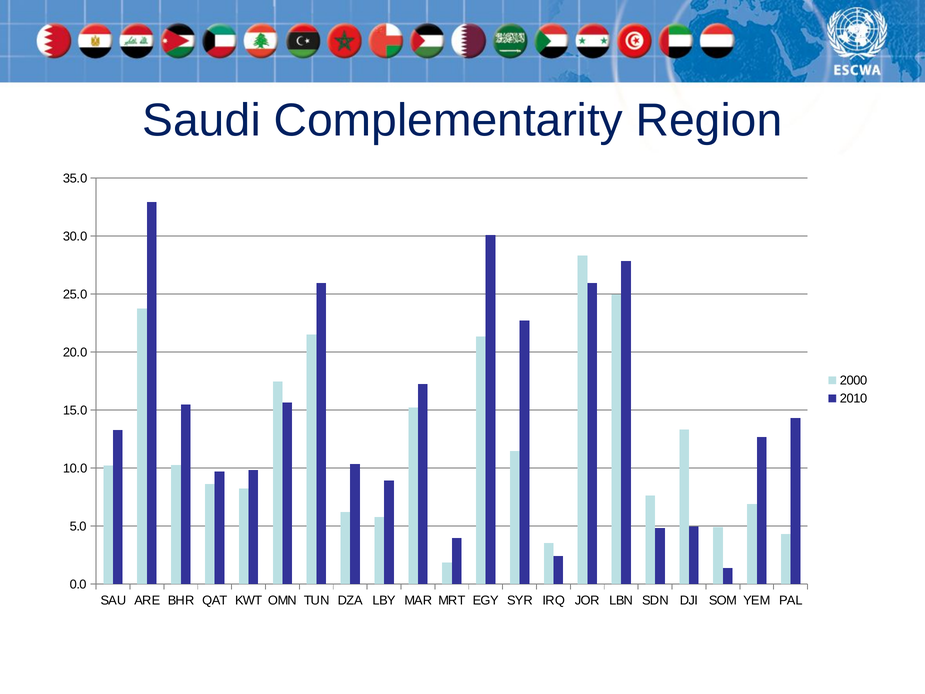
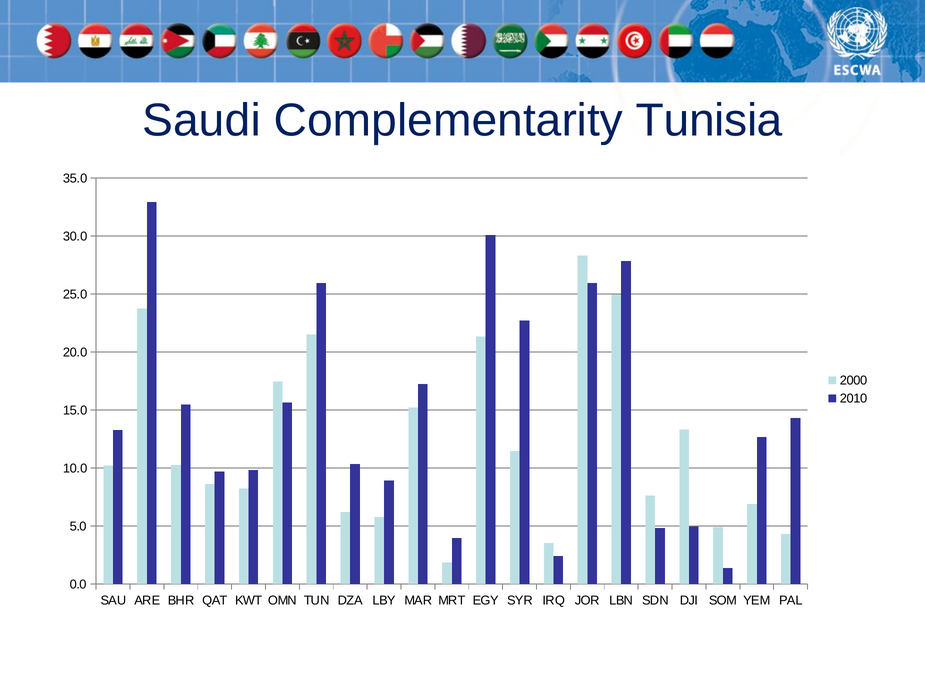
Region: Region -> Tunisia (709, 120)
